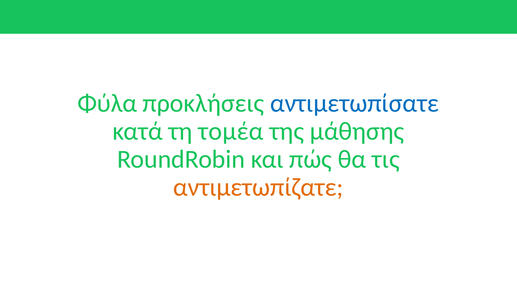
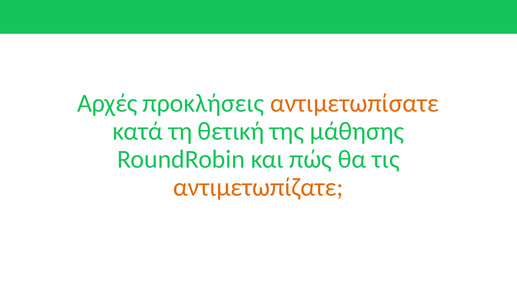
Φύλα: Φύλα -> Αρχές (107, 103)
αντιμετωπίσατε colour: blue -> orange (354, 103)
τομέα: τομέα -> θετική (231, 131)
